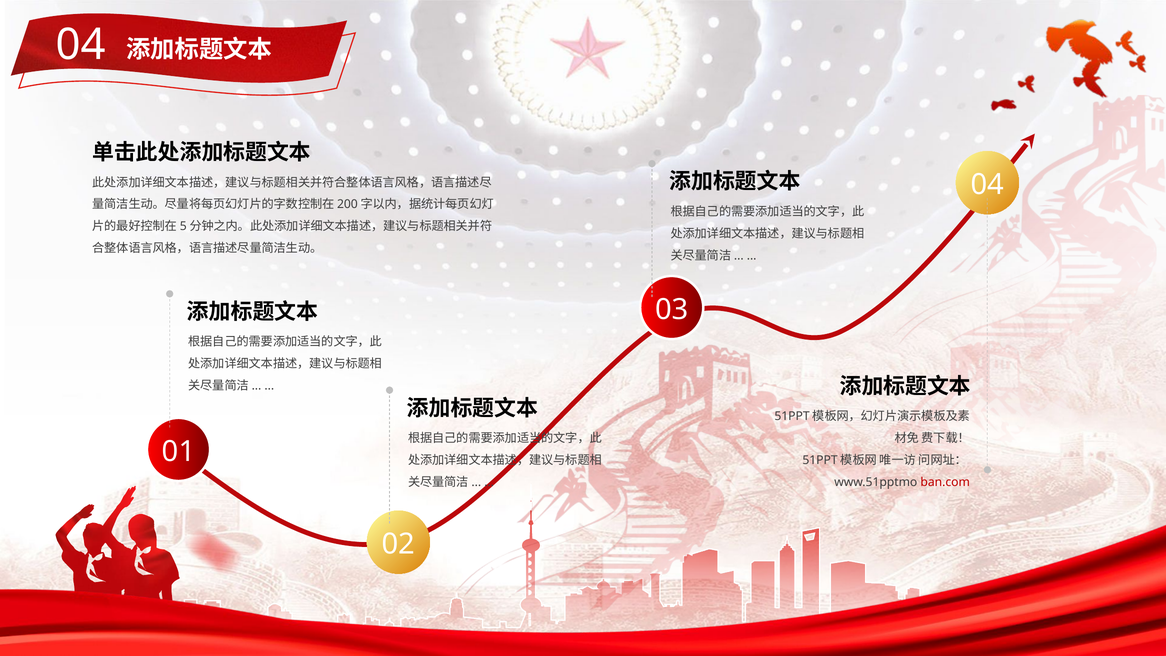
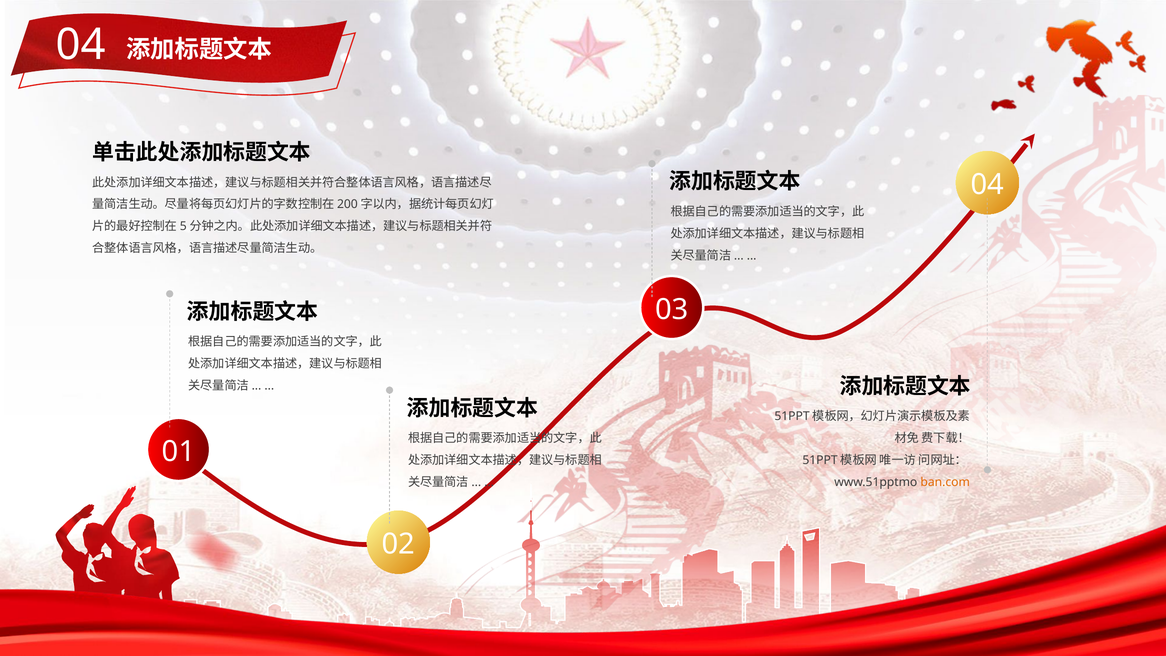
ban.com colour: red -> orange (945, 482)
